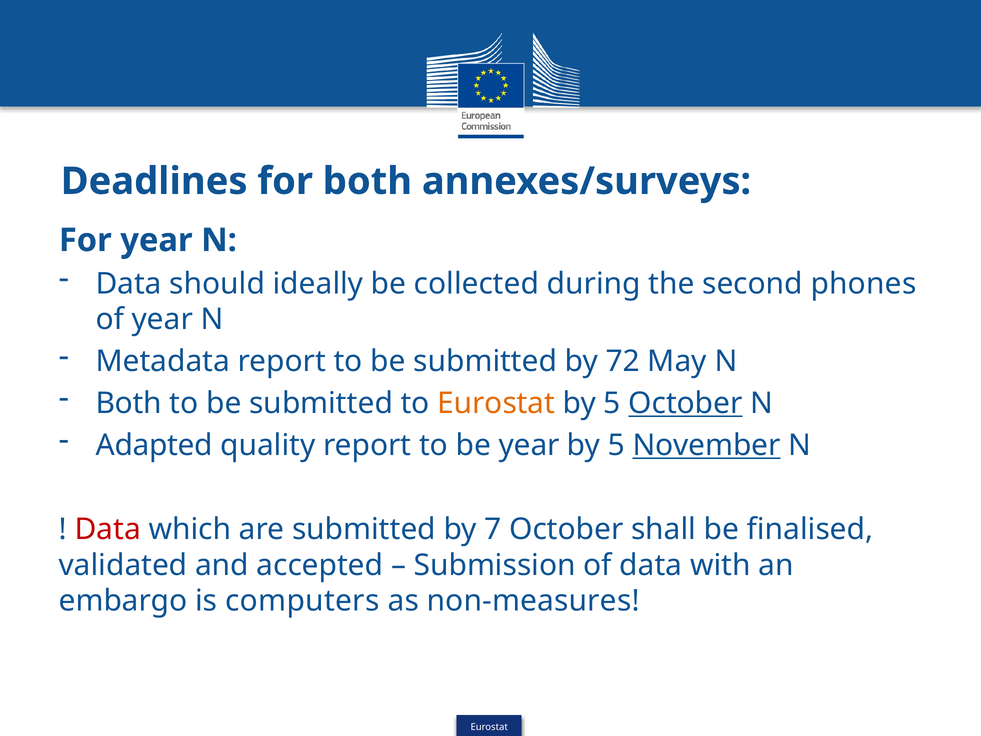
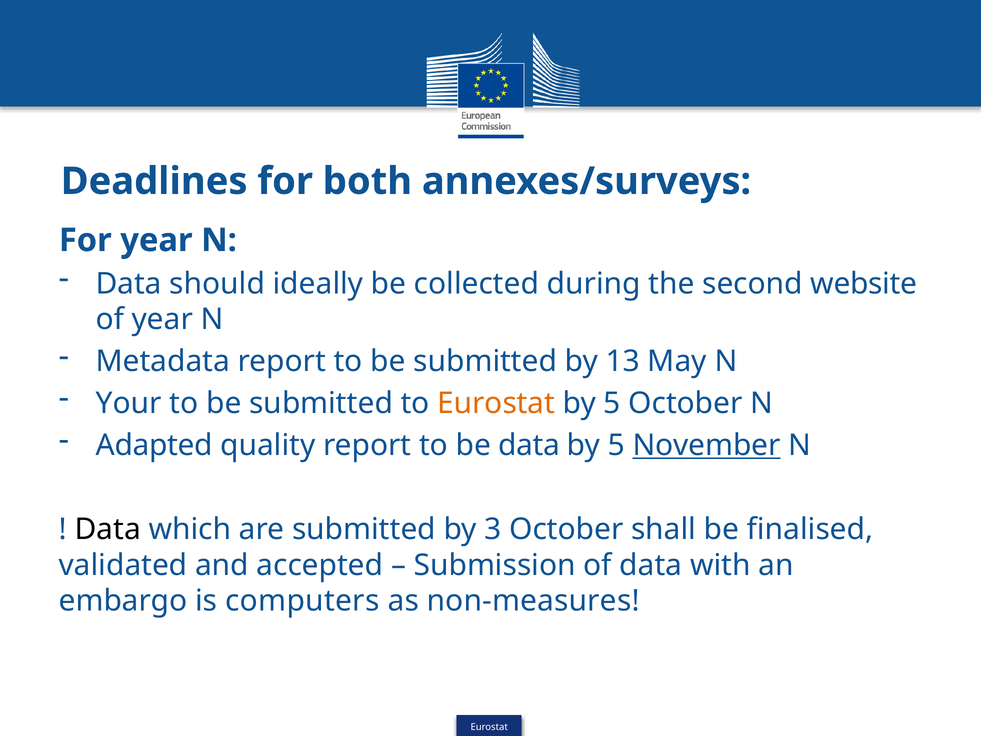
phones: phones -> website (864, 284)
72: 72 -> 13 (623, 361)
Both: Both -> Your (129, 403)
October underline: present -> none (685, 403)
be year: year -> data (529, 445)
Data colour: red -> black (108, 529)
7: 7 -> 3 (493, 529)
